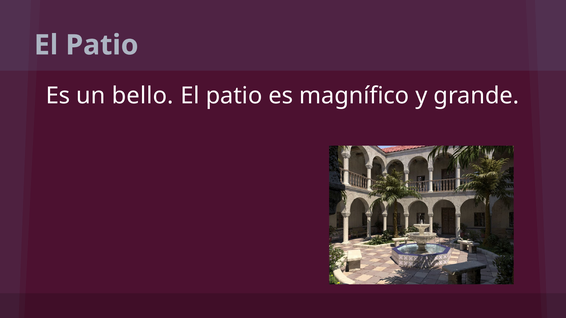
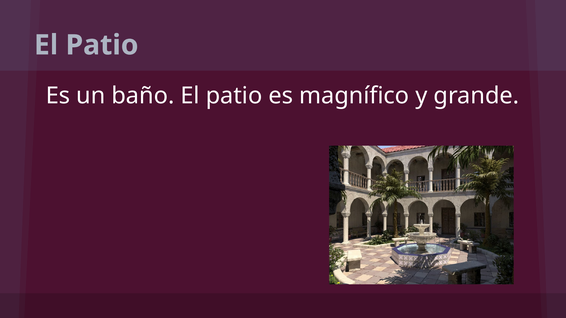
bello: bello -> baño (143, 96)
